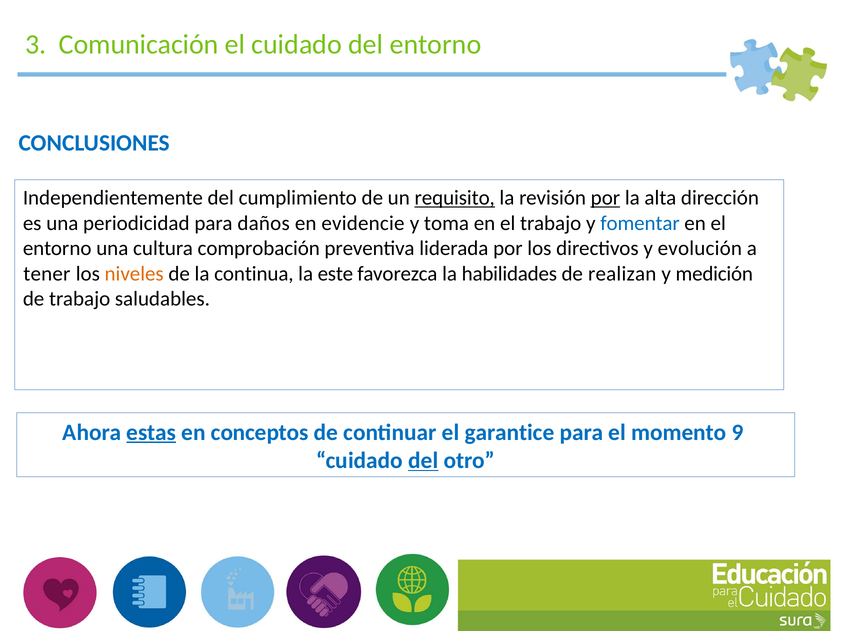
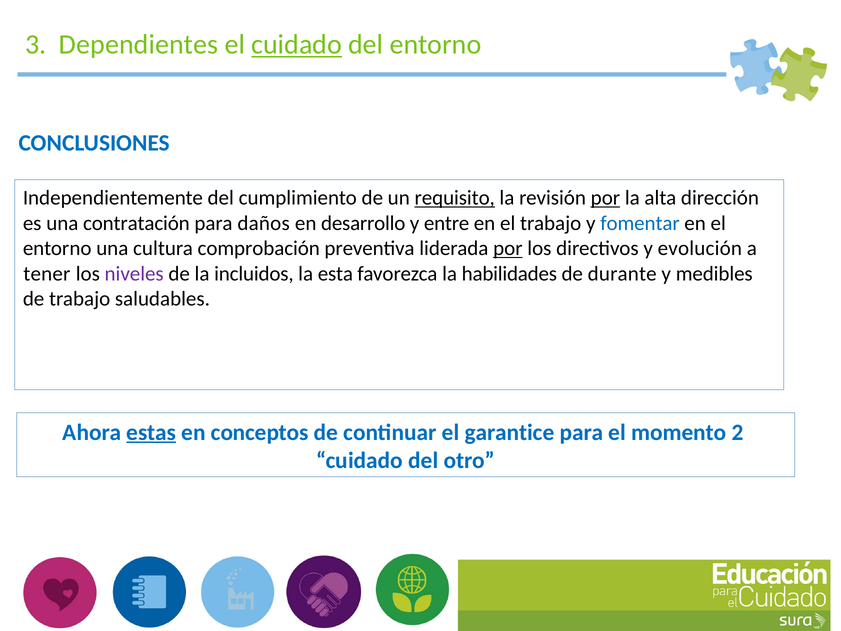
Comunicación: Comunicación -> Dependientes (139, 45)
cuidado underline: none -> present (297, 45)
periodicidad: periodicidad -> contratación (136, 223)
evidencie: evidencie -> desarrollo (363, 223)
toma: toma -> entre (447, 223)
por underline: none -> present (508, 248)
niveles colour: orange -> purple (134, 274)
continua: continua -> incluidos (254, 274)
este: este -> esta (335, 274)
realizan: realizan -> durante (622, 274)
medición: medición -> medibles (714, 274)
9: 9 -> 2 (737, 432)
del underline: present -> none (423, 460)
